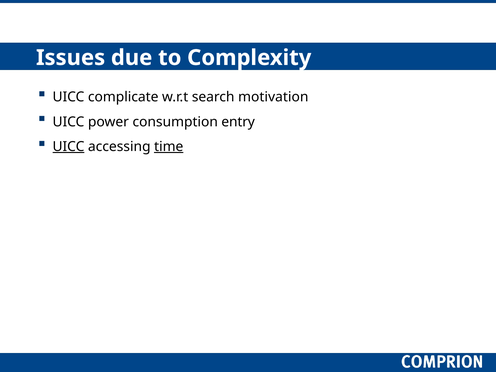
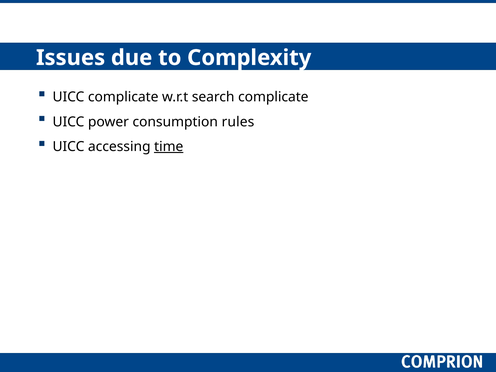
search motivation: motivation -> complicate (273, 97)
entry: entry -> rules (238, 122)
UICC underline: present -> none (68, 147)
